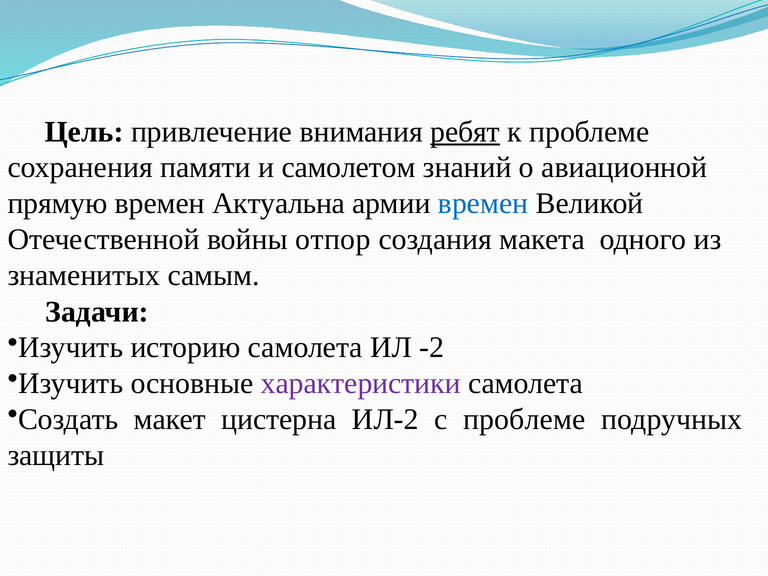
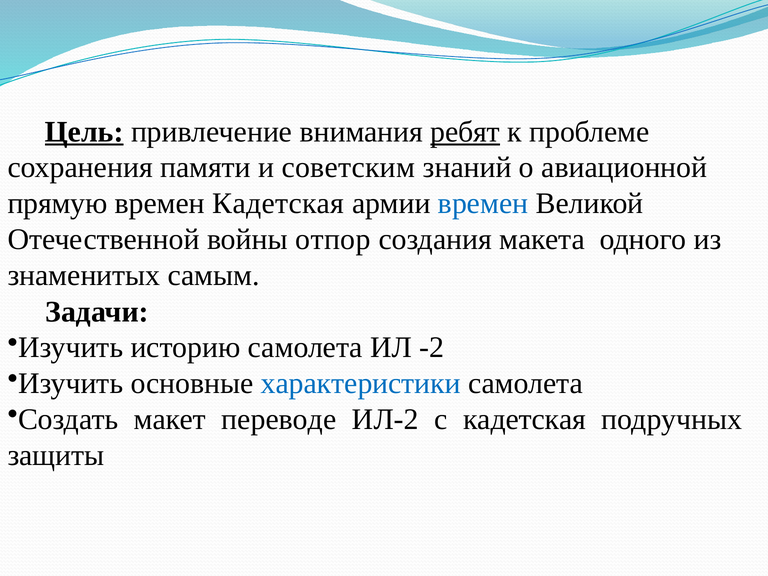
Цель underline: none -> present (84, 132)
самолетом: самолетом -> советским (348, 168)
времен Актуальна: Актуальна -> Кадетская (278, 203)
характеристики colour: purple -> blue (361, 383)
цистерна: цистерна -> переводе (279, 419)
с проблеме: проблеме -> кадетская (525, 419)
